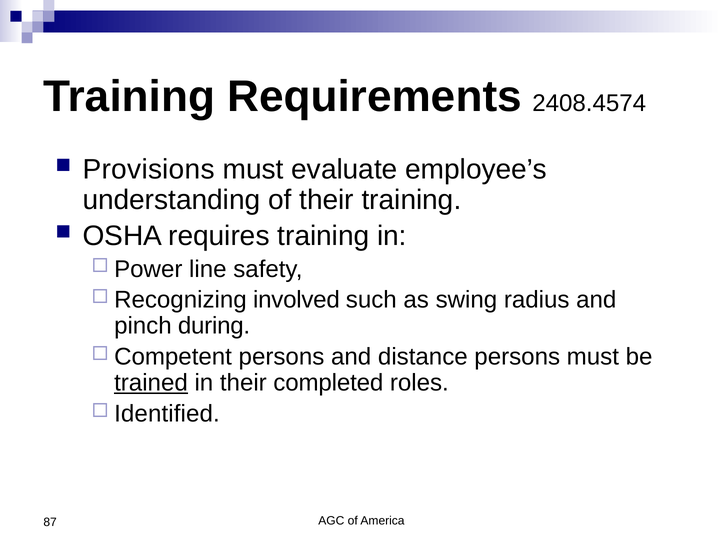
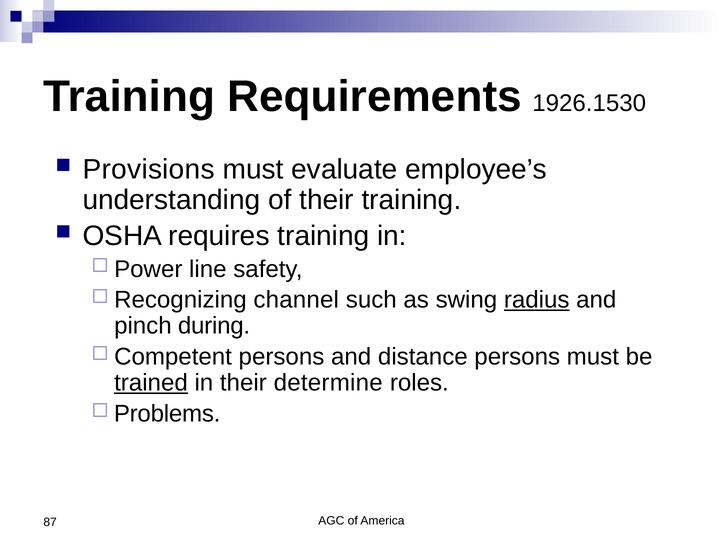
2408.4574: 2408.4574 -> 1926.1530 (589, 103)
involved: involved -> channel (296, 300)
radius underline: none -> present (537, 300)
completed: completed -> determine (328, 382)
Identified: Identified -> Problems (167, 413)
